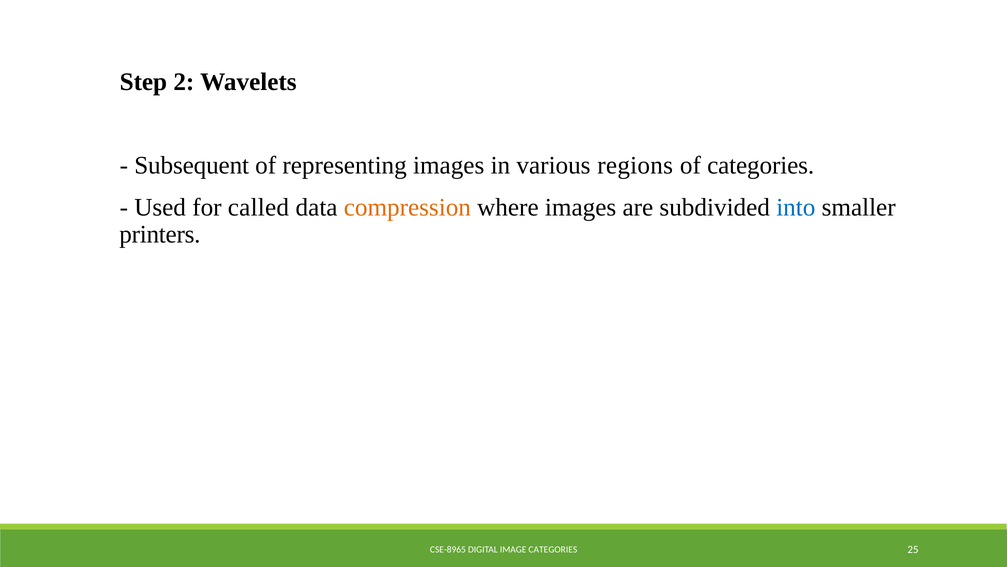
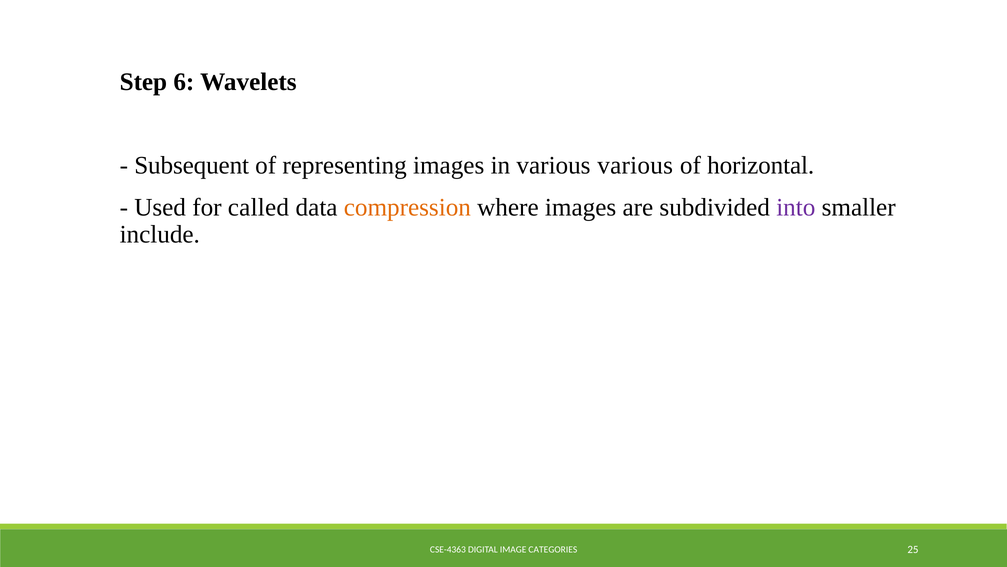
2: 2 -> 6 (184, 82)
various regions: regions -> various (635, 165)
of categories: categories -> horizontal (761, 165)
into colour: blue -> purple (796, 207)
printers: printers -> include (160, 234)
CSE-8965: CSE-8965 -> CSE-4363 (448, 549)
